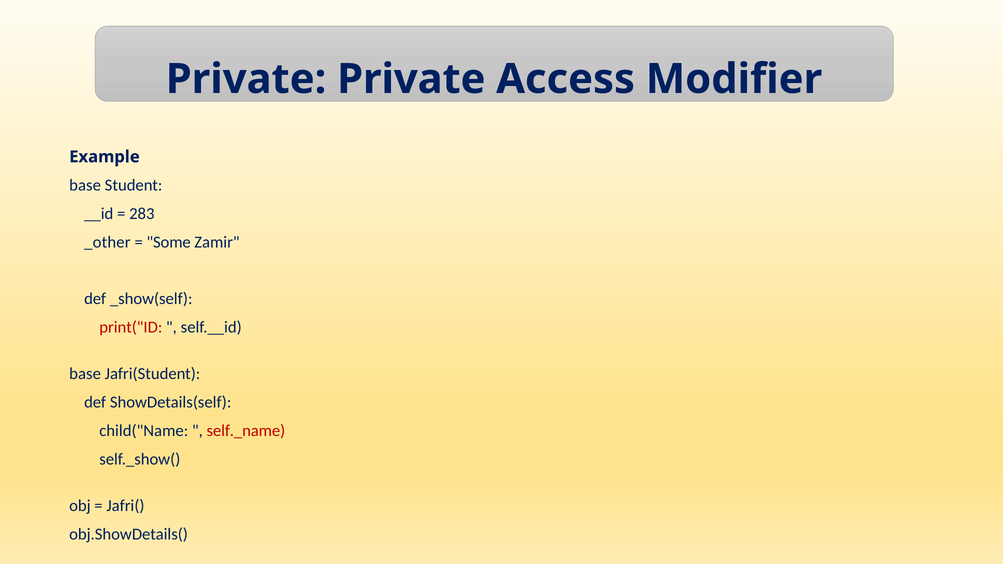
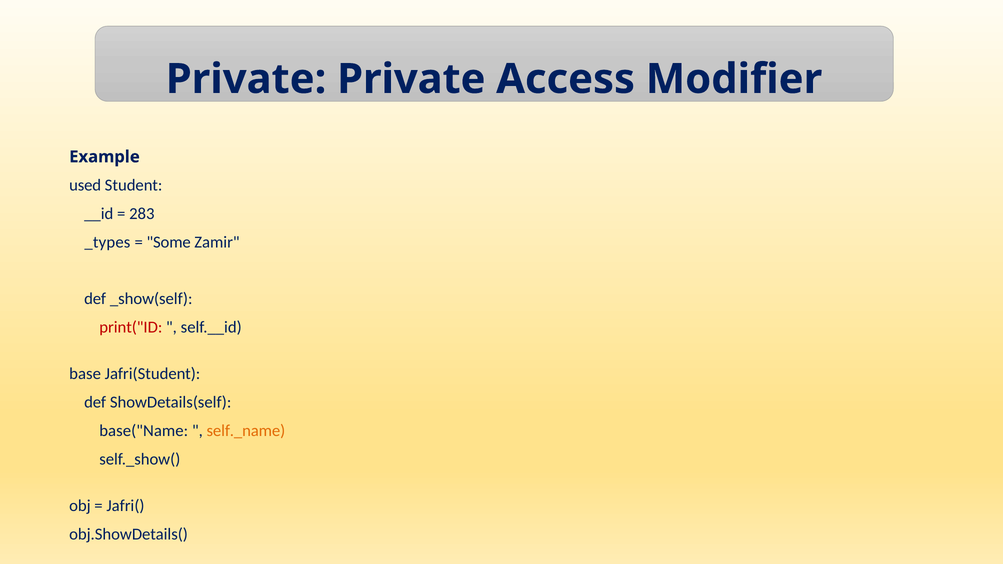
base: base -> used (85, 185)
_other: _other -> _types (107, 242)
child("Name: child("Name -> base("Name (144, 431)
self._name colour: red -> orange (246, 431)
